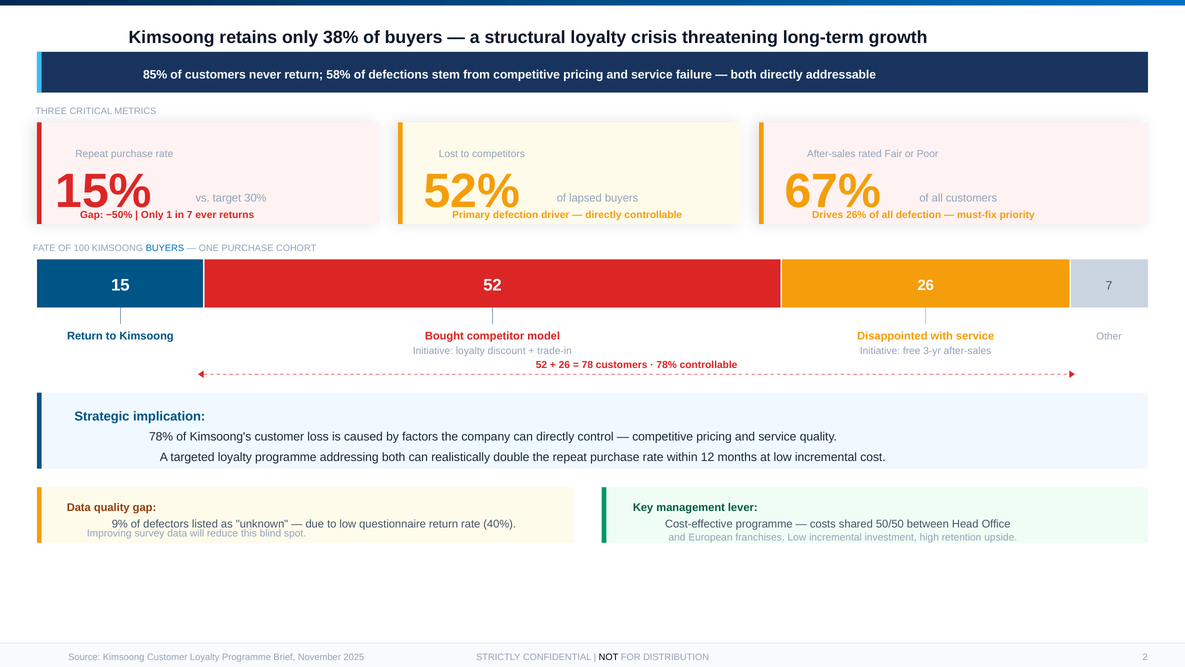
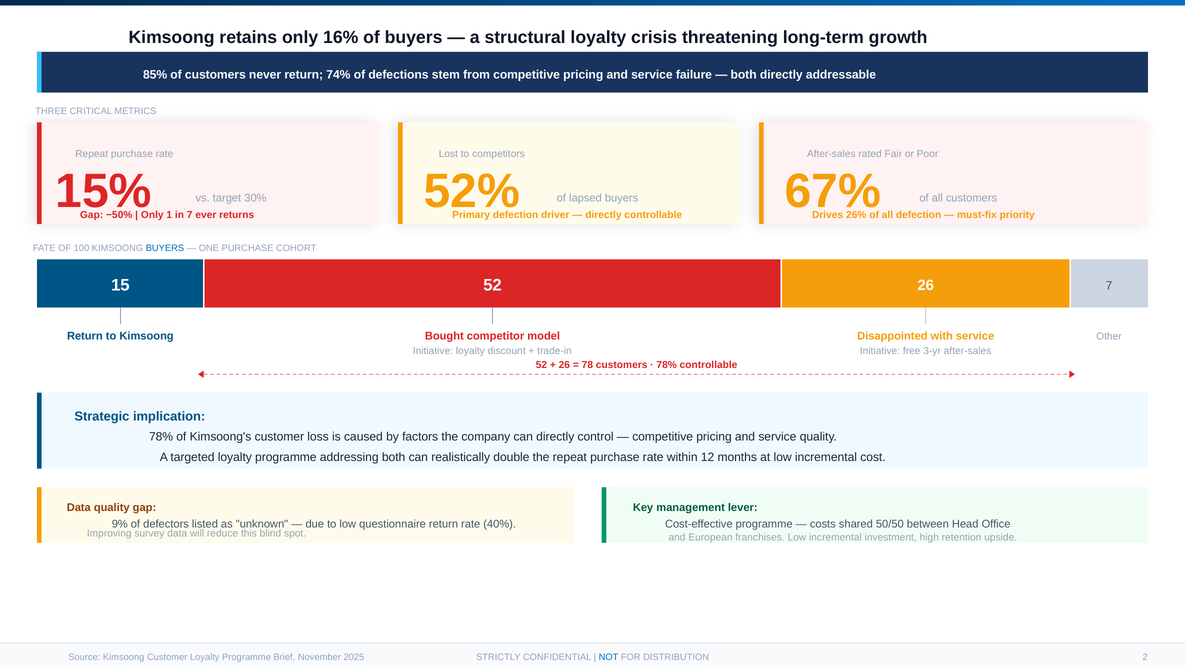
38%: 38% -> 16% (341, 38)
58%: 58% -> 74% (338, 75)
NOT colour: black -> blue (609, 657)
